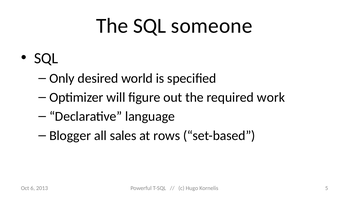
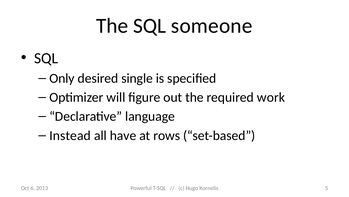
world: world -> single (137, 78)
Blogger: Blogger -> Instead (70, 135)
sales: sales -> have (123, 135)
